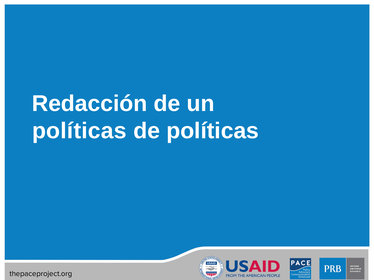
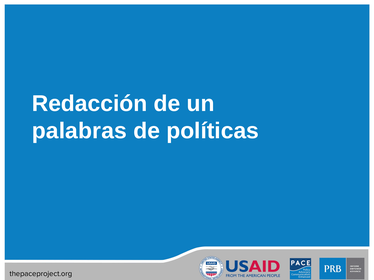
políticas: políticas -> palabras (79, 131)
